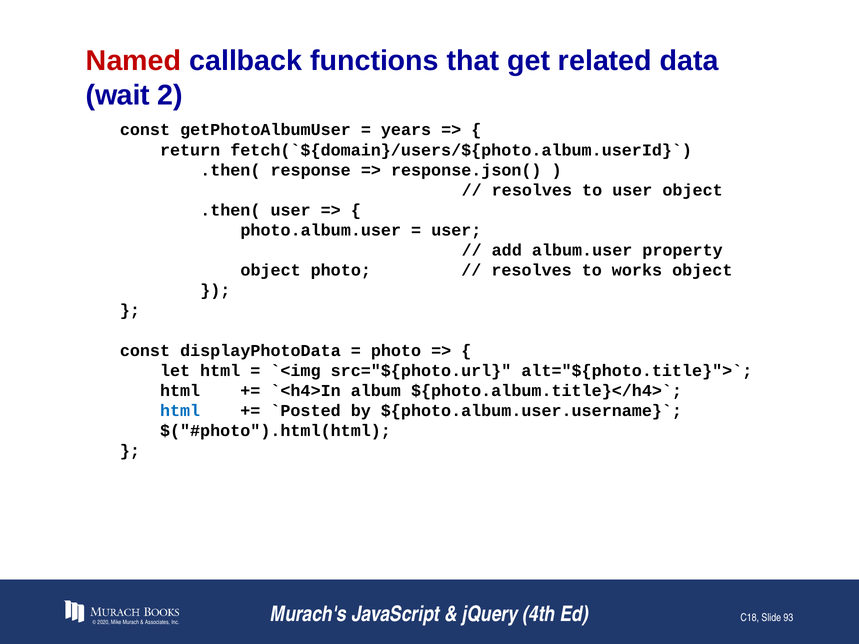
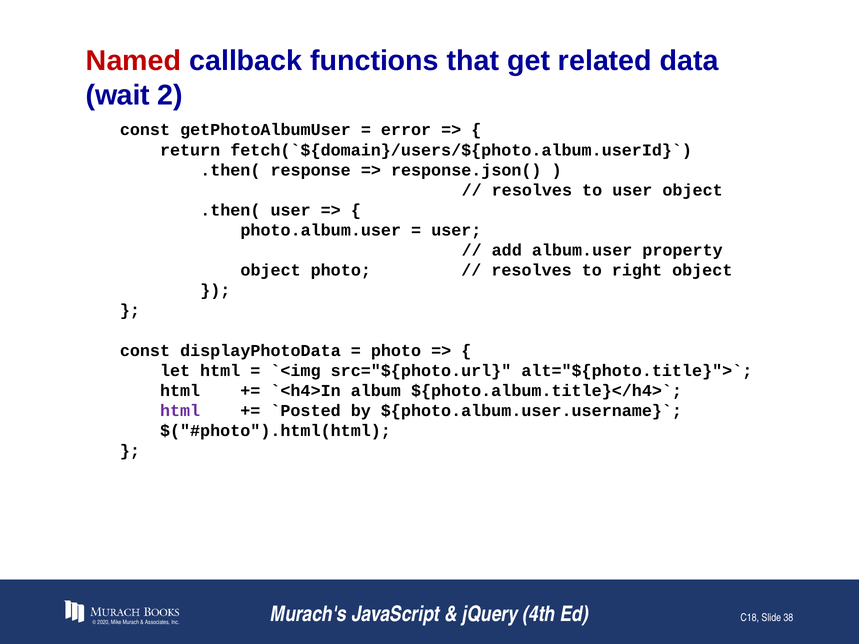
years: years -> error (406, 130)
works: works -> right (637, 270)
html colour: blue -> purple (180, 411)
93: 93 -> 38 (788, 618)
